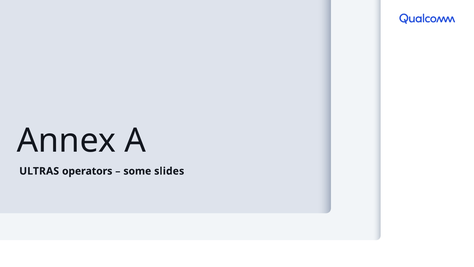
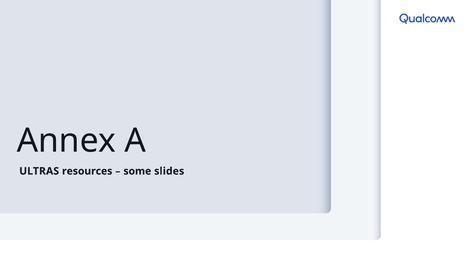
operators: operators -> resources (87, 171)
